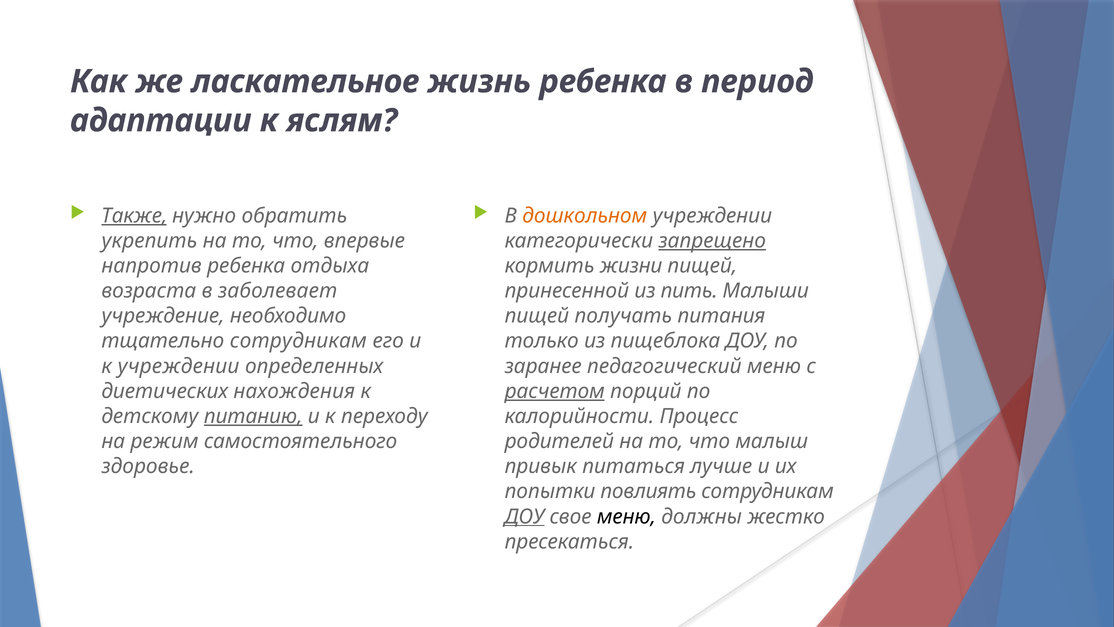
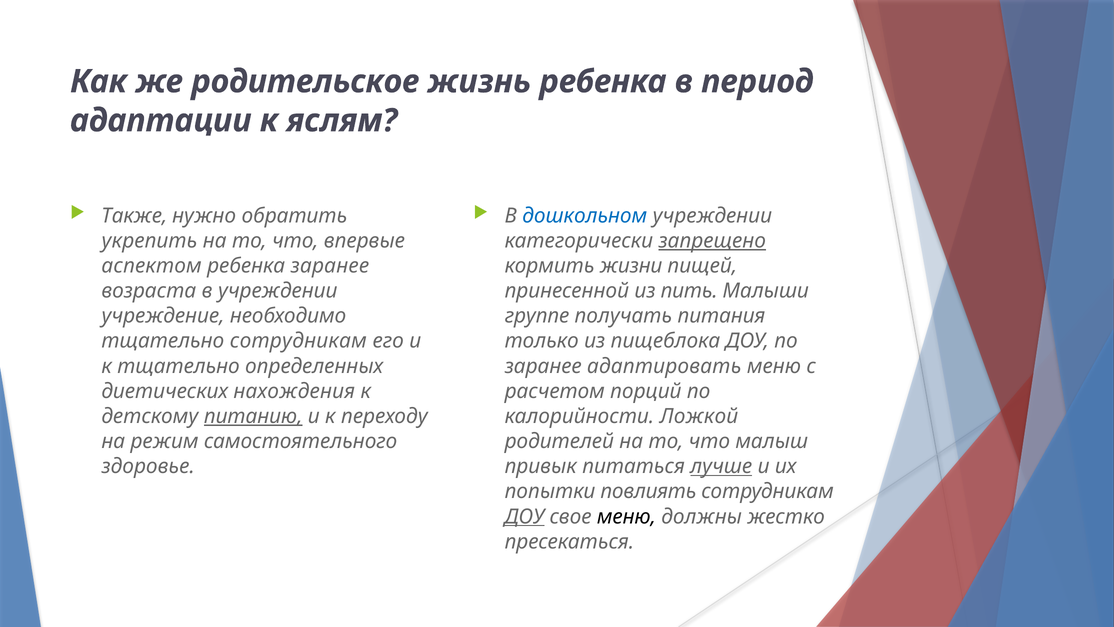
ласкательное: ласкательное -> родительское (305, 82)
Также underline: present -> none (134, 216)
дошкольном colour: orange -> blue (585, 216)
напротив: напротив -> аспектом (152, 266)
ребенка отдыха: отдыха -> заранее (330, 266)
в заболевает: заболевает -> учреждении (278, 291)
пищей: пищей -> группе (537, 316)
к учреждении: учреждении -> тщательно (179, 366)
педагогический: педагогический -> адаптировать (664, 366)
расчетом underline: present -> none (555, 391)
Процесс: Процесс -> Ложкой (699, 416)
лучше underline: none -> present (721, 466)
